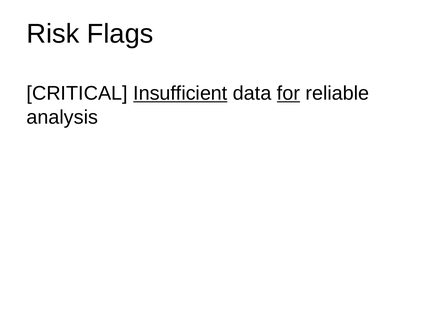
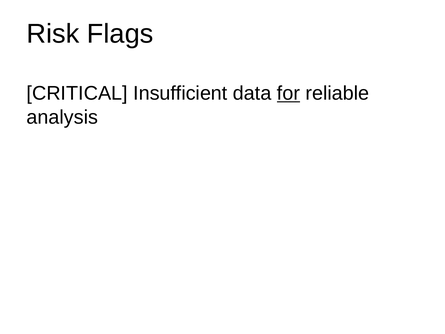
Insufficient underline: present -> none (180, 93)
